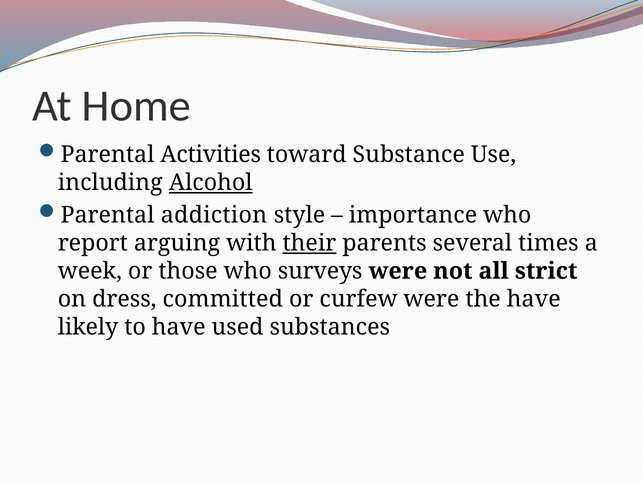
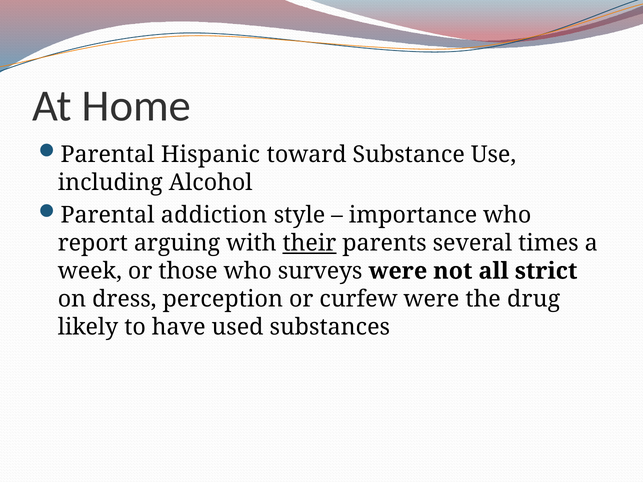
Activities: Activities -> Hispanic (210, 155)
Alcohol underline: present -> none (211, 183)
committed: committed -> perception (223, 299)
the have: have -> drug (534, 299)
